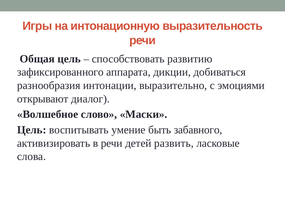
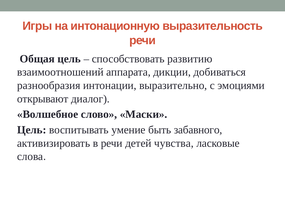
зафиксированного: зафиксированного -> взаимоотношений (60, 72)
развить: развить -> чувства (174, 143)
